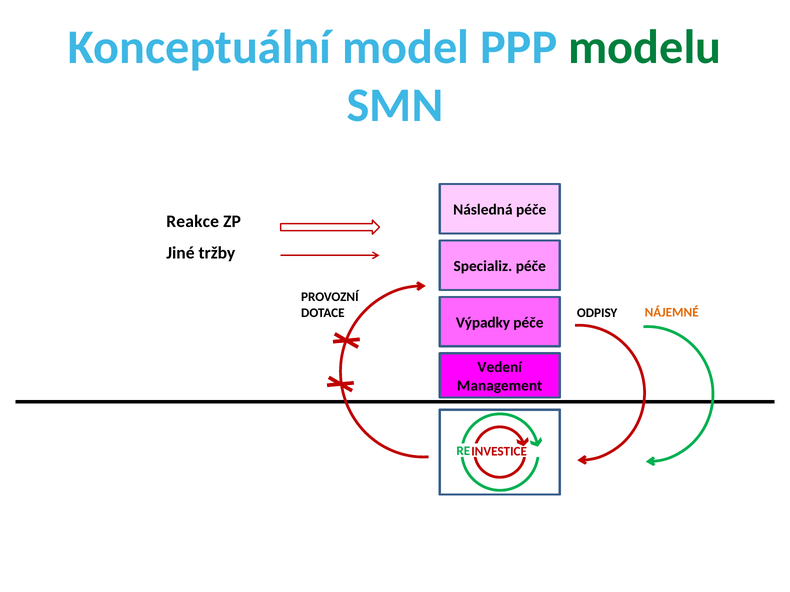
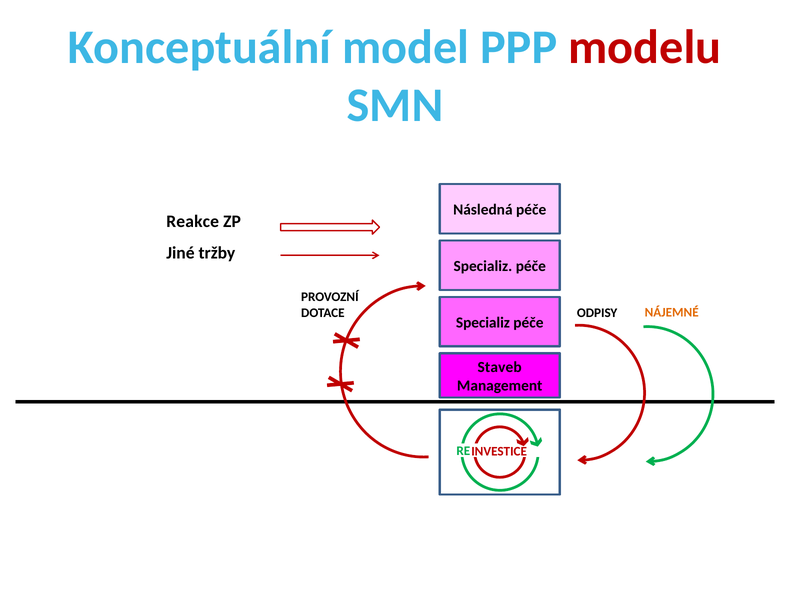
modelu colour: green -> red (645, 48)
Výpadky: Výpadky -> Specializ (483, 323)
Vedení: Vedení -> Staveb (500, 368)
